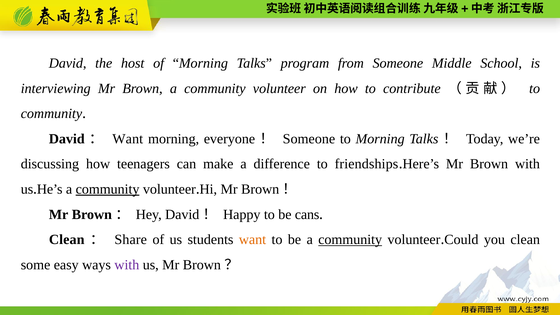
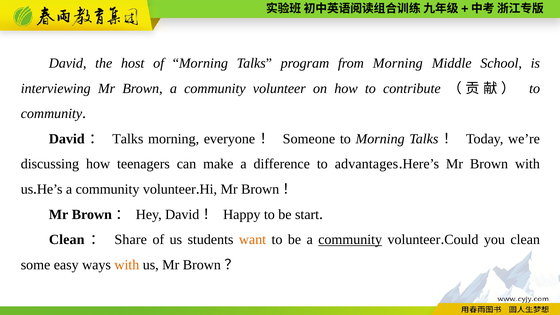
from Someone: Someone -> Morning (398, 63)
Want: Want -> Talks (128, 139)
friendships: friendships -> advantages (366, 164)
community underline: present -> none (108, 189)
cans: cans -> start (307, 214)
with colour: purple -> orange (127, 265)
